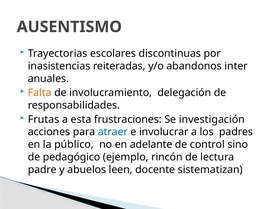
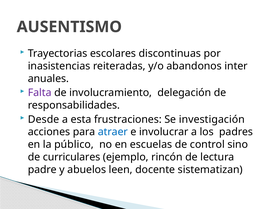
Falta colour: orange -> purple (40, 93)
Frutas: Frutas -> Desde (44, 120)
adelante: adelante -> escuelas (151, 145)
pedagógico: pedagógico -> curriculares (72, 157)
